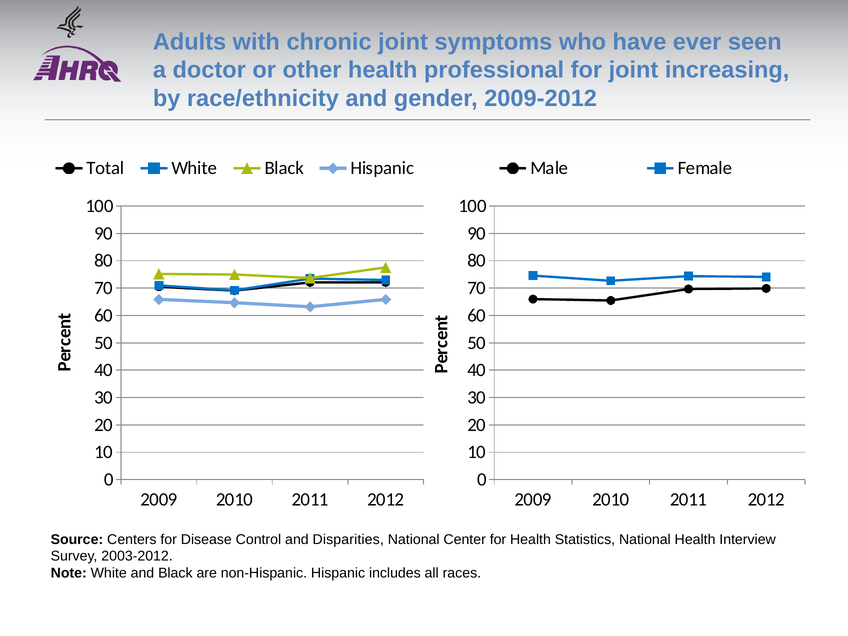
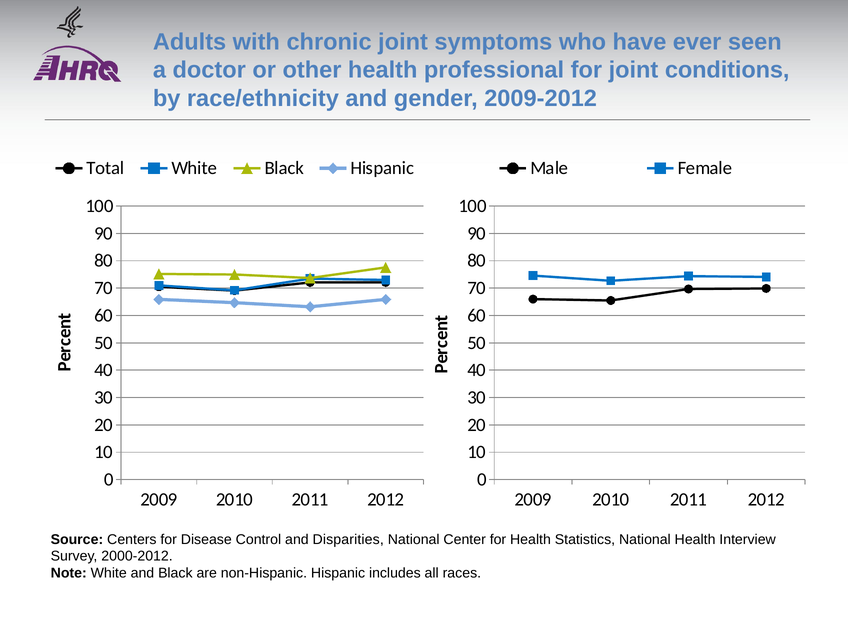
increasing: increasing -> conditions (727, 70)
2003-2012: 2003-2012 -> 2000-2012 (137, 556)
